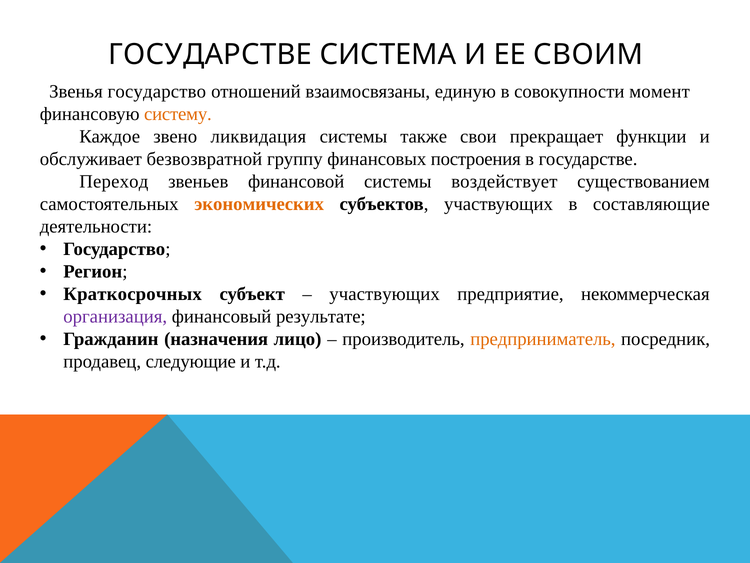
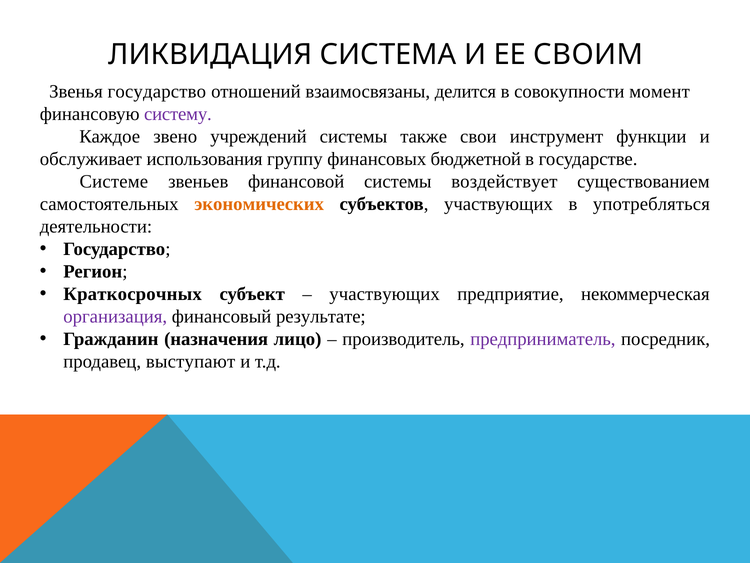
ГОСУДАРСТВЕ: ГОСУДАРСТВЕ -> ЛИКВИДАЦИЯ (210, 55)
единую: единую -> делится (465, 91)
систему colour: orange -> purple (178, 114)
ликвидация: ликвидация -> учреждений (259, 136)
прекращает: прекращает -> инструмент (556, 136)
безвозвратной: безвозвратной -> использования (205, 159)
построения: построения -> бюджетной (476, 159)
Переход: Переход -> Системе (114, 181)
составляющие: составляющие -> употребляться (651, 204)
предприниматель colour: orange -> purple (543, 339)
следующие: следующие -> выступают (191, 361)
